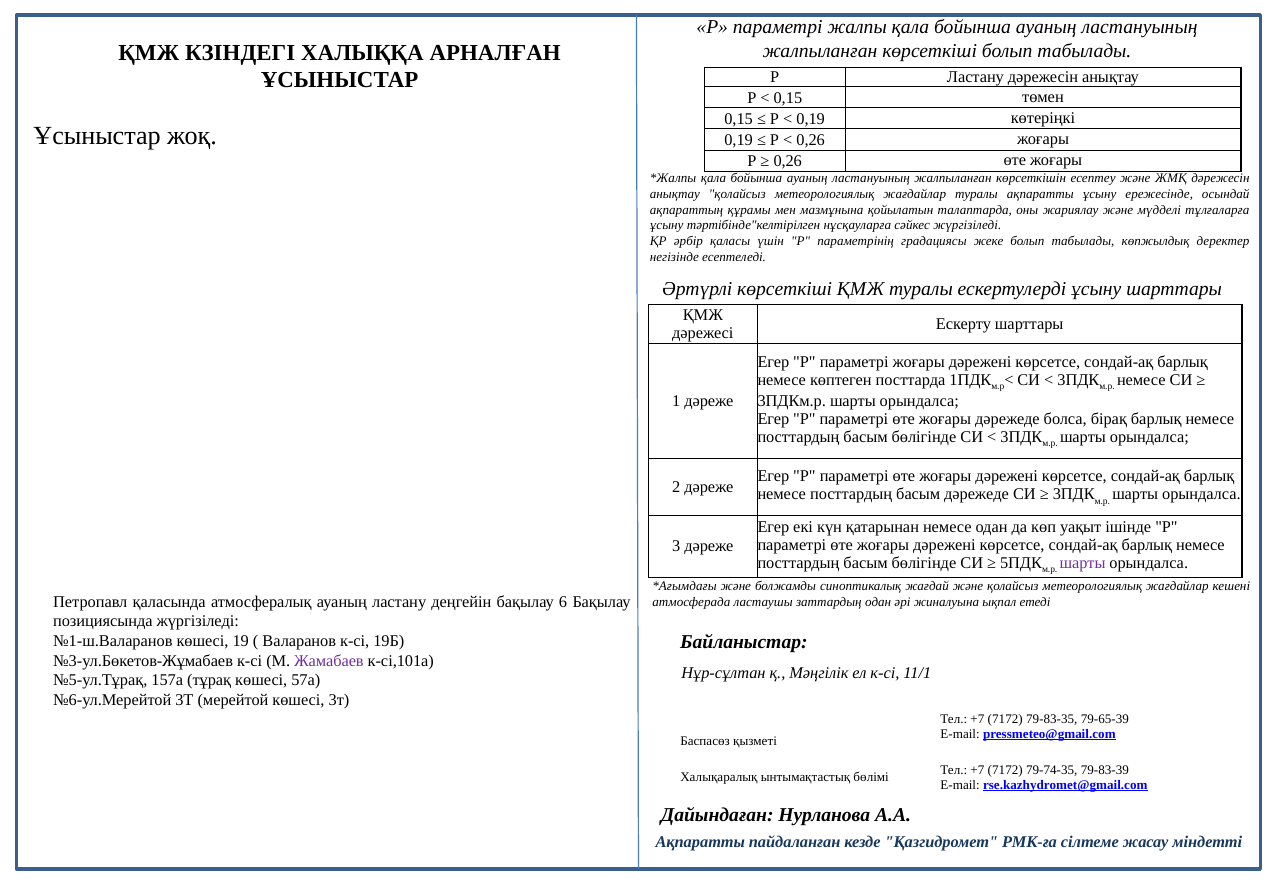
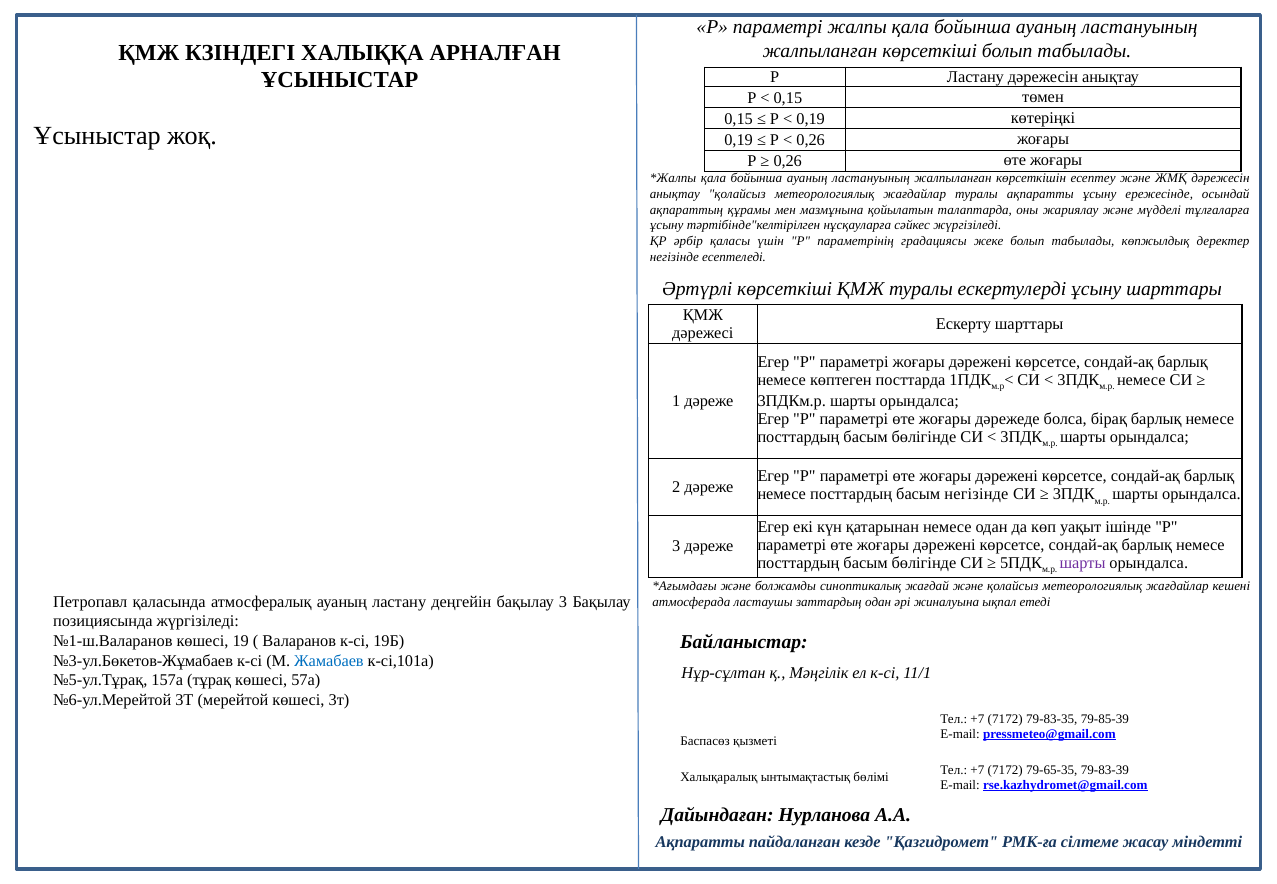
басым дәрежеде: дәрежеде -> негізінде (976, 495)
бақылау 6: 6 -> 3 (563, 602)
Жамабаев colour: purple -> blue (329, 661)
79-65-39: 79-65-39 -> 79-85-39 (1105, 719)
79-74-35: 79-74-35 -> 79-65-35 (1052, 770)
